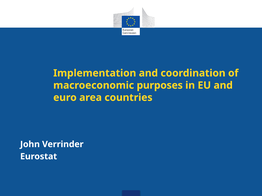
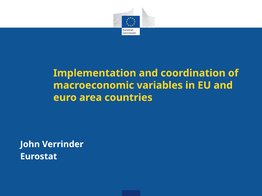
purposes: purposes -> variables (160, 86)
